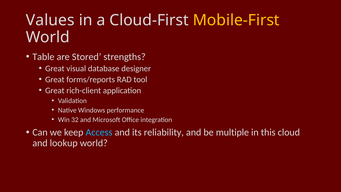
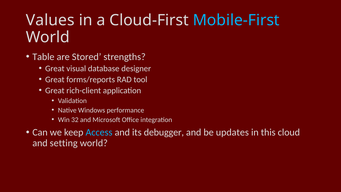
Mobile-First colour: yellow -> light blue (236, 20)
reliability: reliability -> debugger (164, 132)
multiple: multiple -> updates (232, 132)
lookup: lookup -> setting (64, 143)
